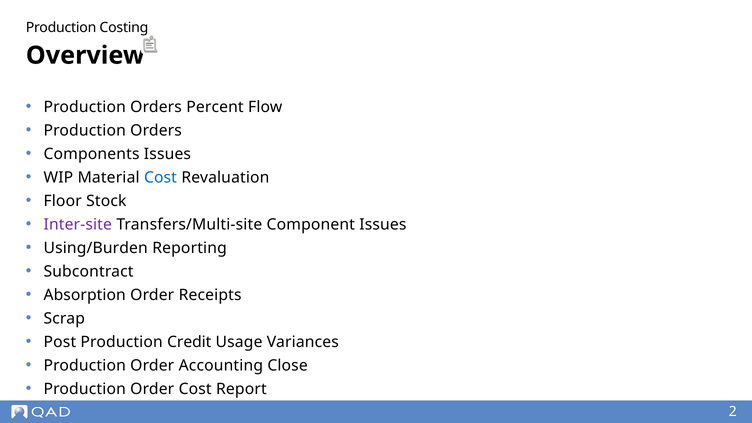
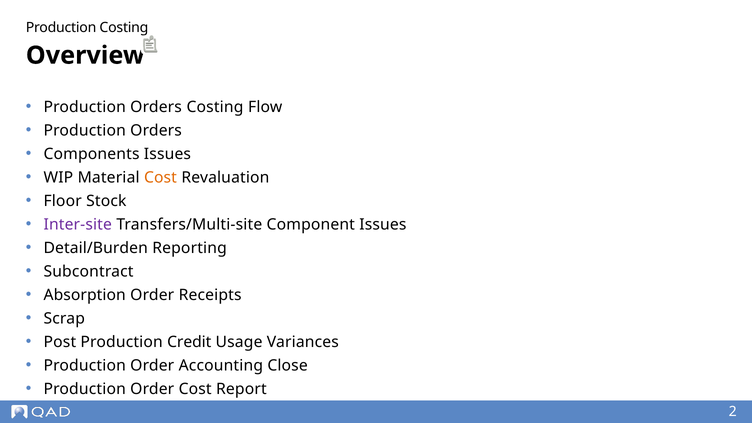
Orders Percent: Percent -> Costing (215, 107)
Cost colour: blue -> orange (160, 177)
Using/Burden: Using/Burden -> Detail/Burden (96, 248)
